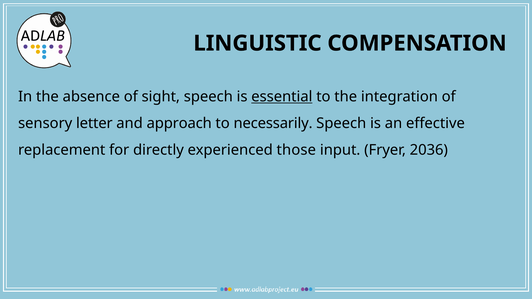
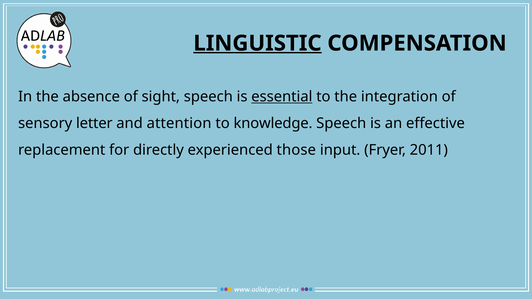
LINGUISTIC underline: none -> present (257, 43)
approach: approach -> attention (179, 123)
necessarily: necessarily -> knowledge (273, 123)
2036: 2036 -> 2011 (429, 150)
